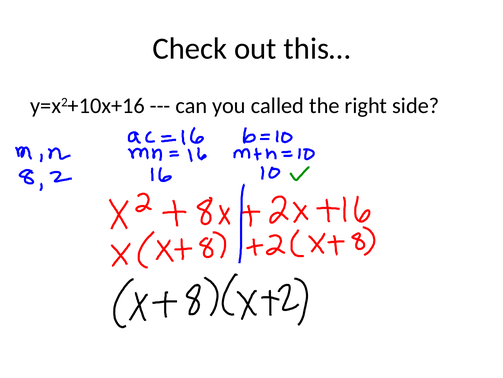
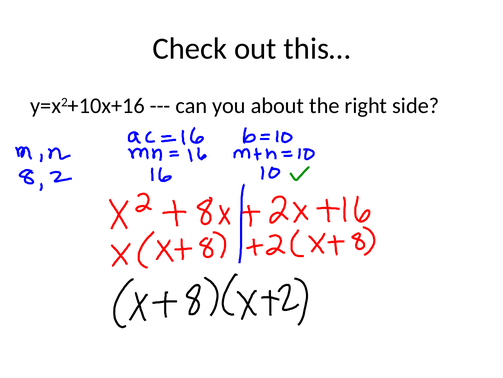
called: called -> about (277, 106)
